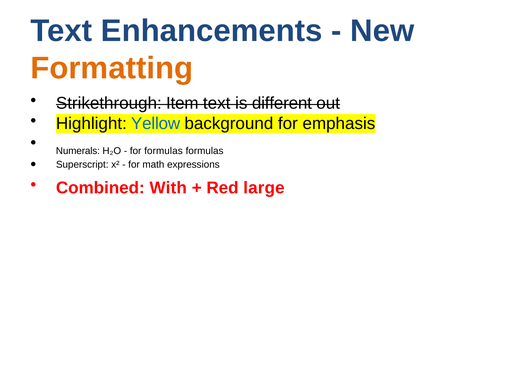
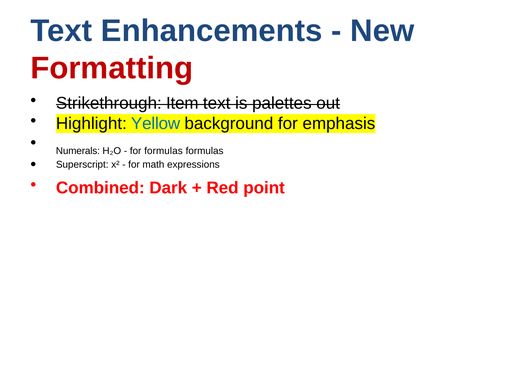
Formatting colour: orange -> red (112, 68)
different: different -> palettes (282, 103)
With: With -> Dark (168, 188)
large: large -> point (264, 188)
